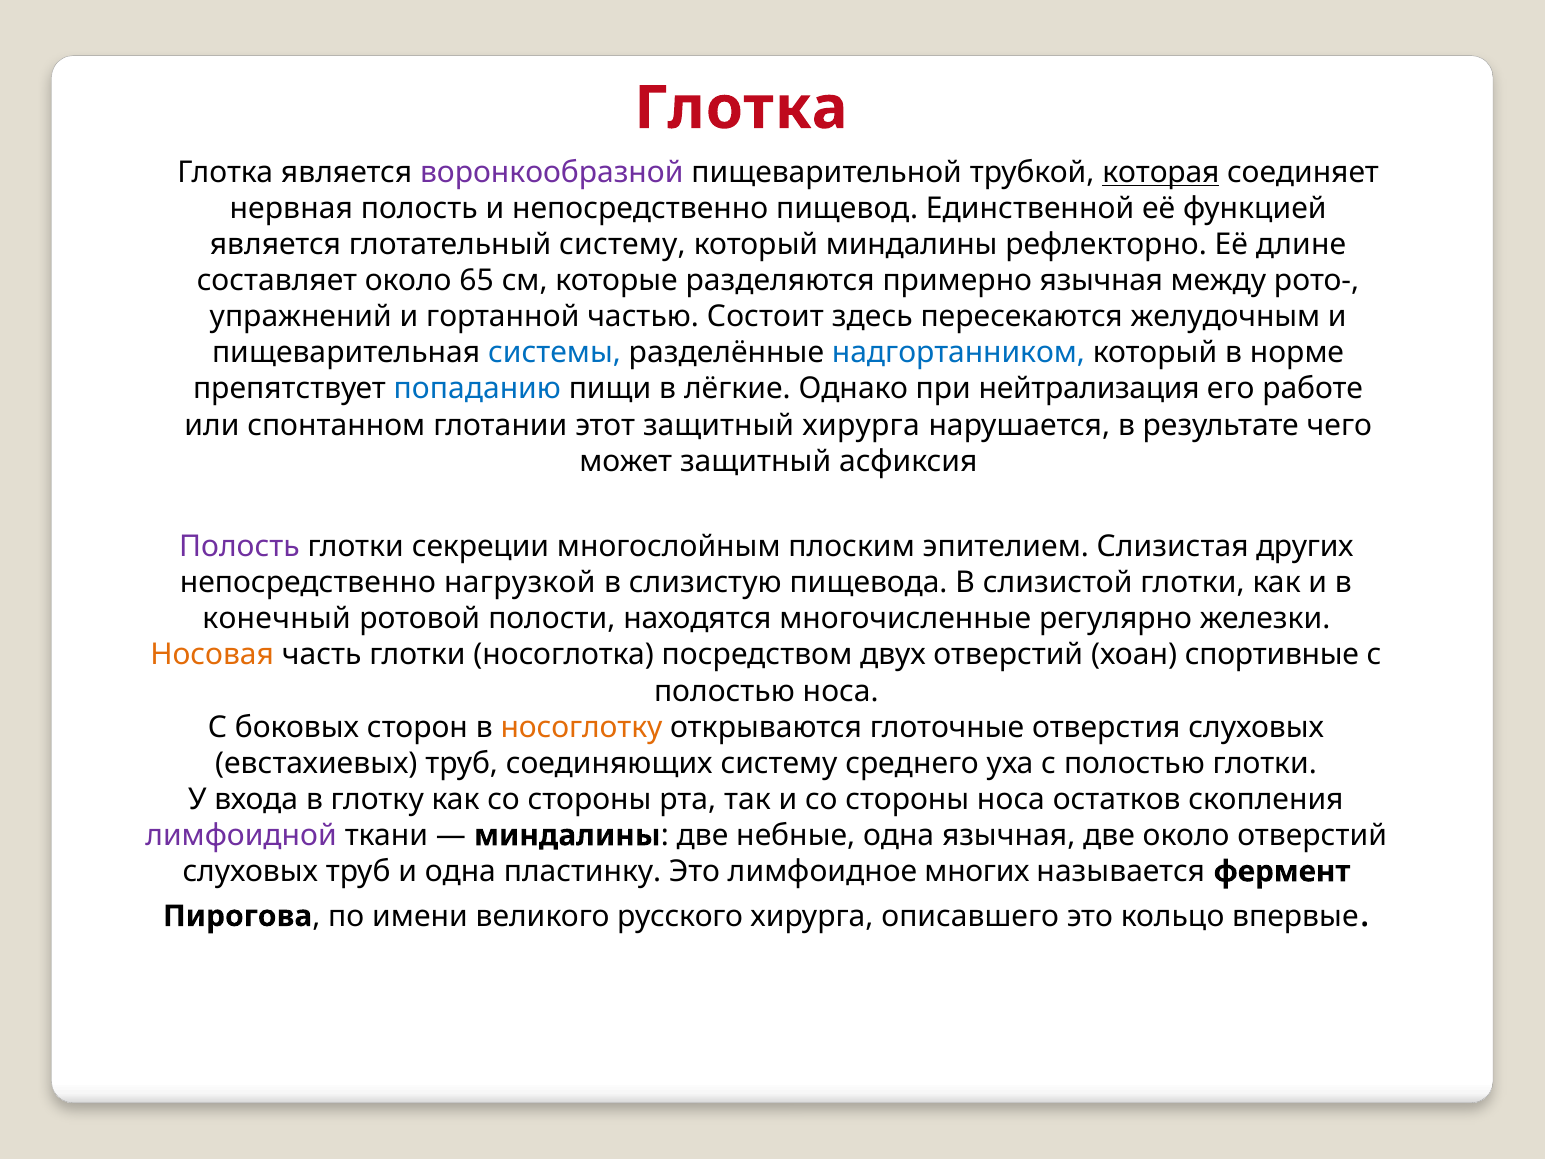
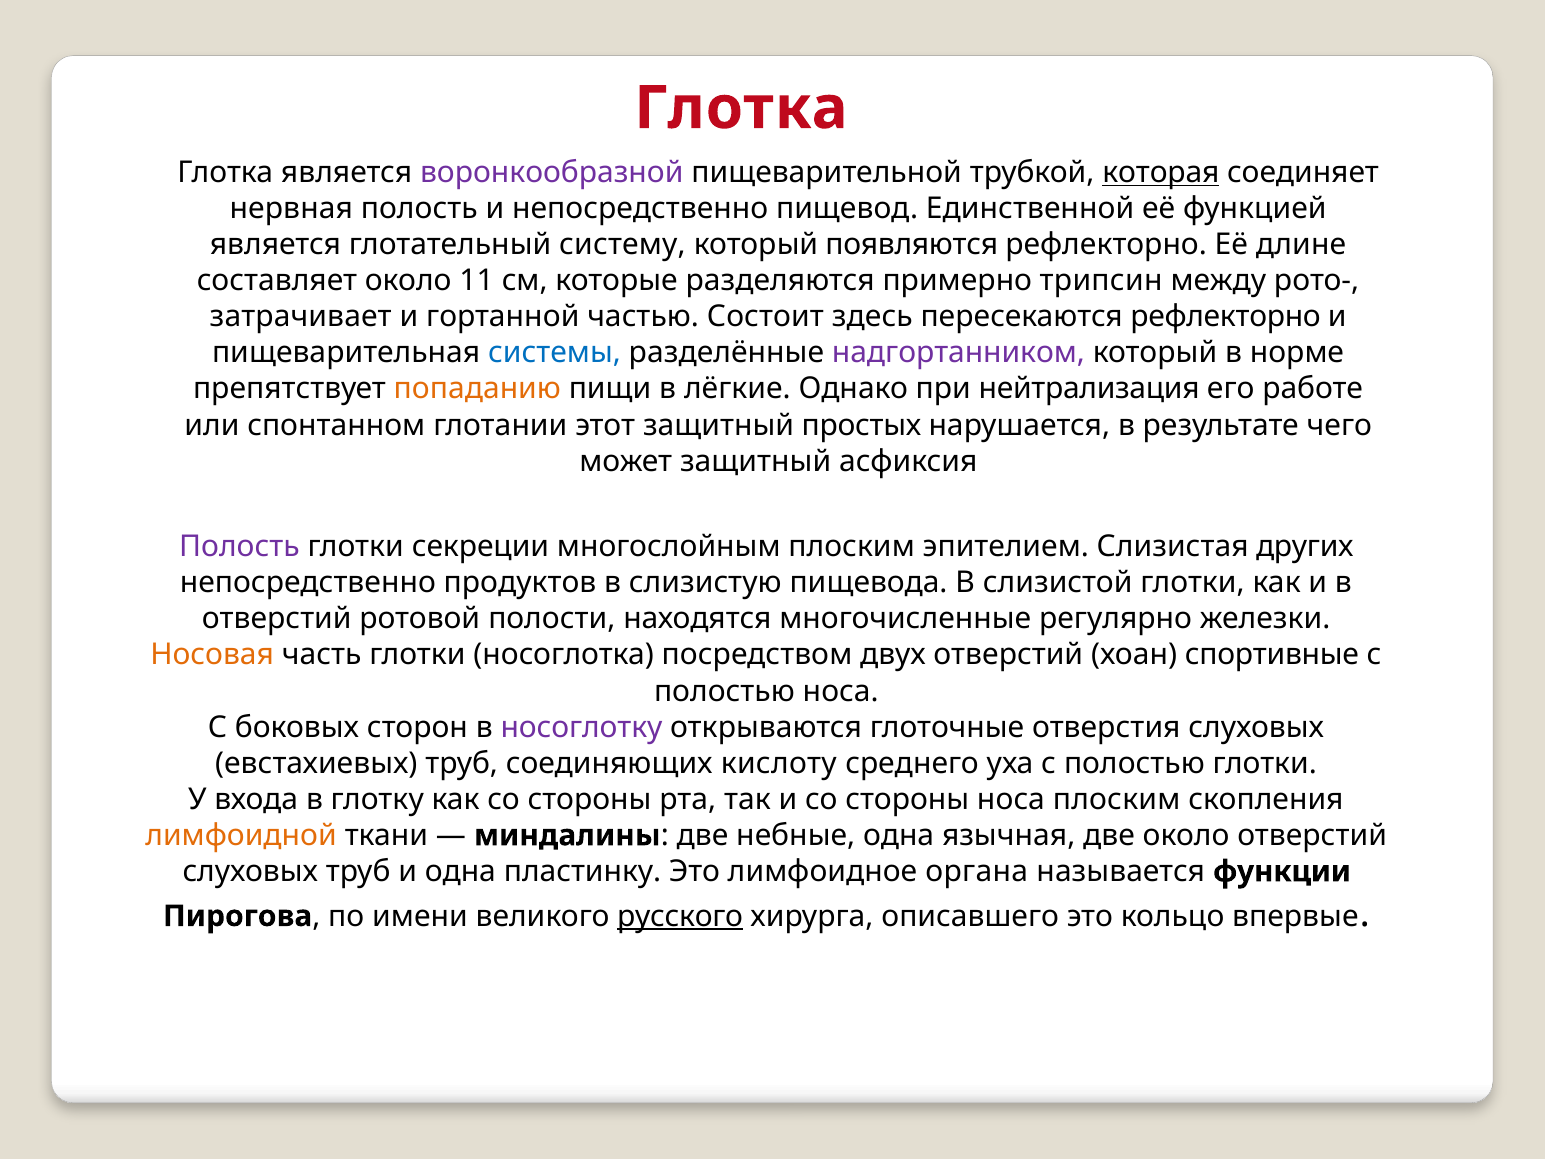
который миндалины: миндалины -> появляются (912, 245)
65: 65 -> 11 (477, 281)
примерно язычная: язычная -> трипсин (1101, 281)
упражнений: упражнений -> затрачивает (301, 317)
пересекаются желудочным: желудочным -> рефлекторно (1226, 317)
надгортанником colour: blue -> purple (958, 353)
попаданию colour: blue -> orange (477, 389)
защитный хирурга: хирурга -> простых (861, 425)
нагрузкой: нагрузкой -> продуктов (520, 583)
конечный: конечный -> отверстий (277, 619)
носоглотку colour: orange -> purple (582, 727)
соединяющих систему: систему -> кислоту (779, 763)
носа остатков: остатков -> плоским (1117, 799)
лимфоидной colour: purple -> orange (241, 835)
многих: многих -> органа (977, 871)
фермент: фермент -> функции (1282, 871)
русского underline: none -> present (680, 916)
